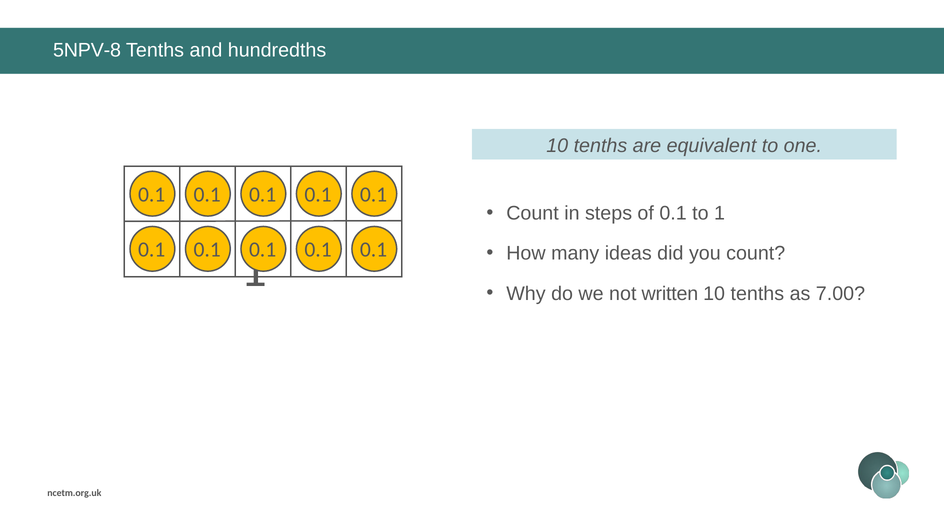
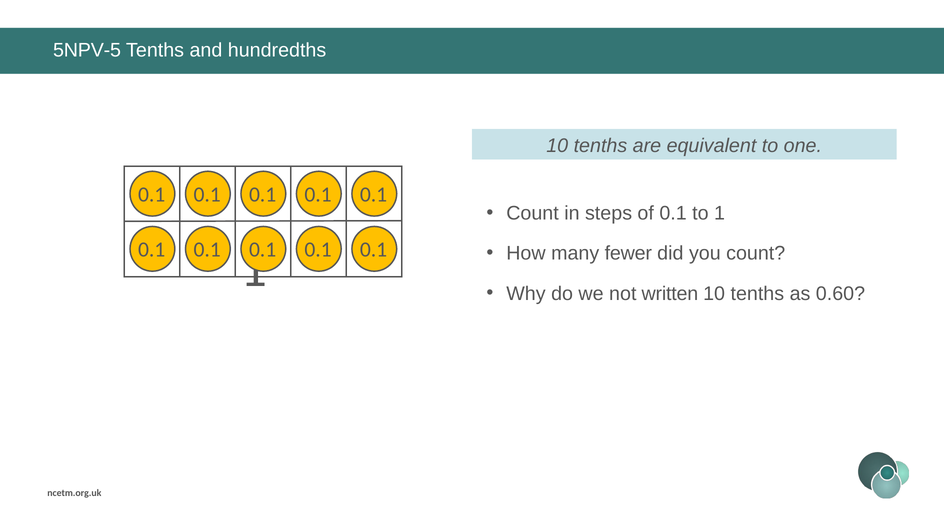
5NPV-8: 5NPV-8 -> 5NPV-5 (87, 50)
ideas: ideas -> fewer (628, 253)
7.00: 7.00 -> 0.60 (840, 294)
